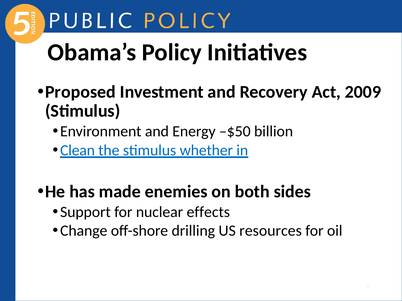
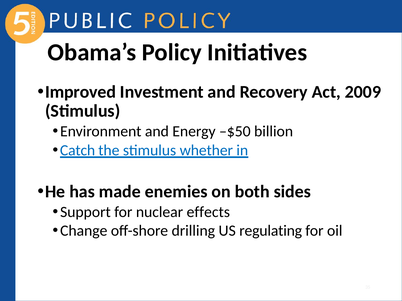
Proposed: Proposed -> Improved (81, 92)
Clean: Clean -> Catch (78, 151)
resources: resources -> regulating (271, 231)
